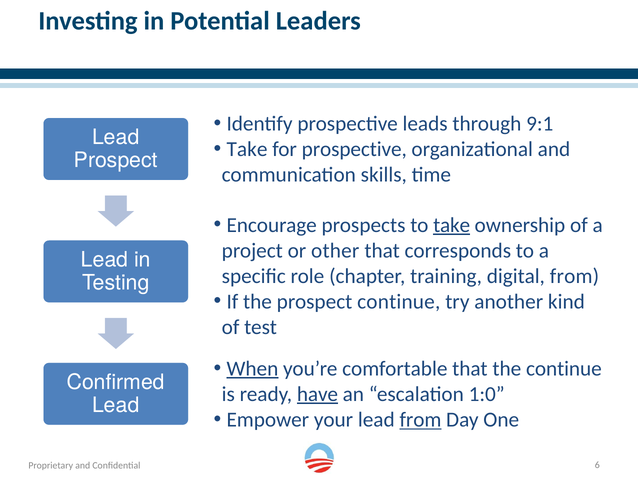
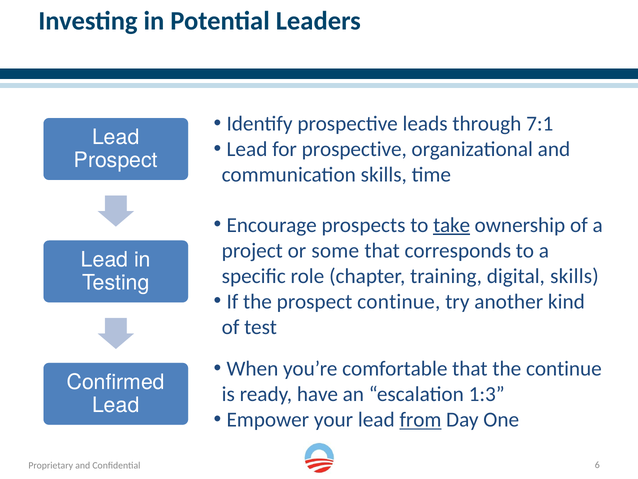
9:1: 9:1 -> 7:1 (540, 124)
Take: Take -> Lead (247, 149)
other: other -> some (335, 250)
digital from: from -> skills (575, 276)
When underline: present -> none (252, 368)
have underline: present -> none (317, 394)
1:0: 1:0 -> 1:3 (487, 394)
